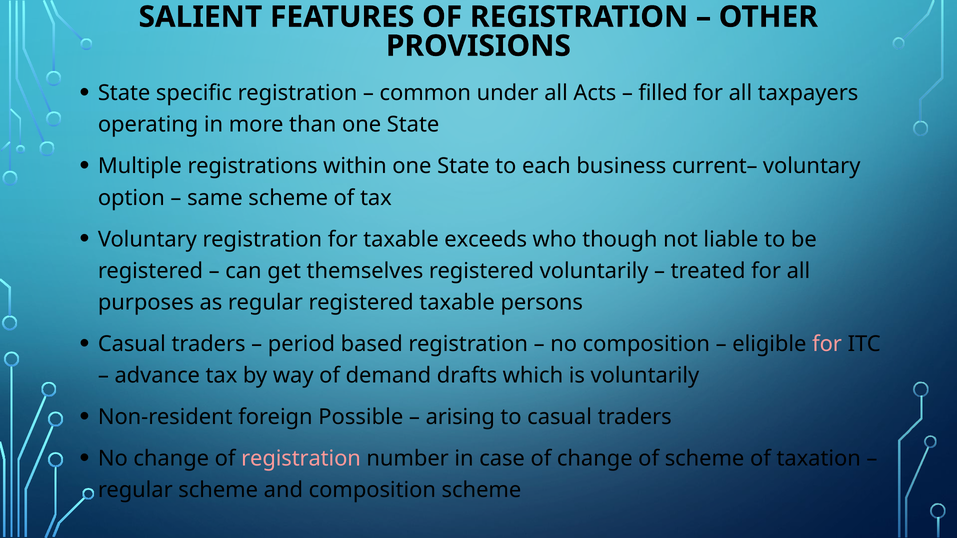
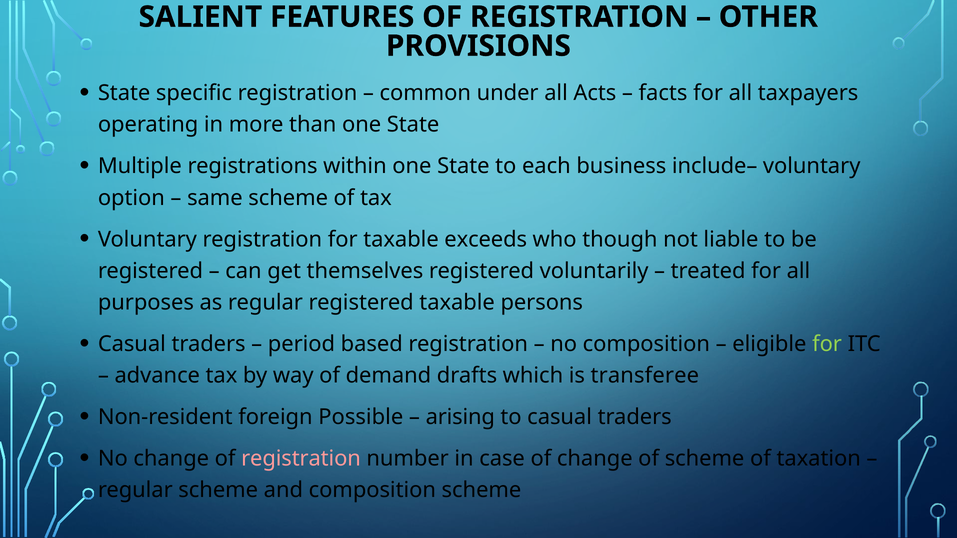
filled: filled -> facts (663, 93)
current–: current– -> include– (715, 166)
for colour: pink -> light green (827, 344)
is voluntarily: voluntarily -> transferee (645, 376)
